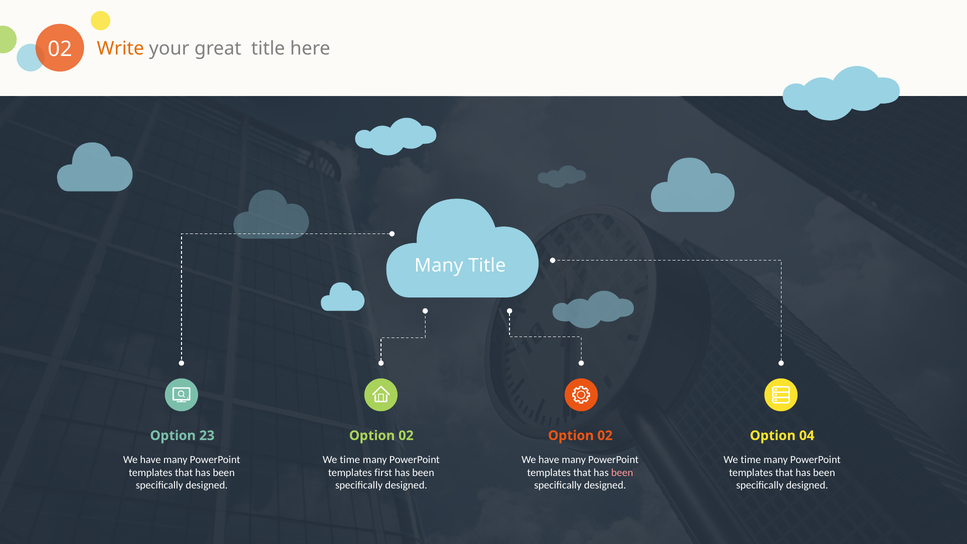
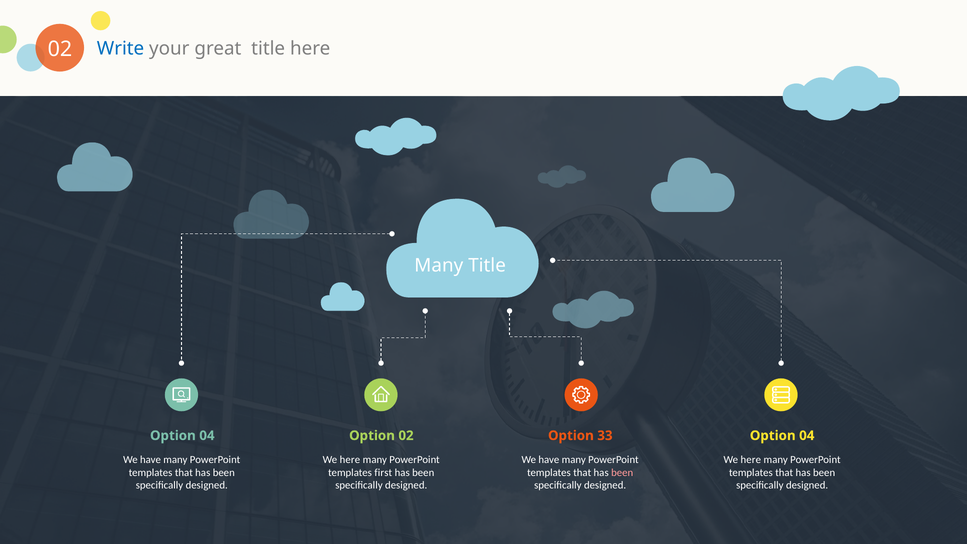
Write colour: orange -> blue (121, 48)
23: 23 -> 04 (207, 435)
02: 02 -> 33 (605, 435)
time: time -> here (350, 459)
time: time -> here (751, 459)
